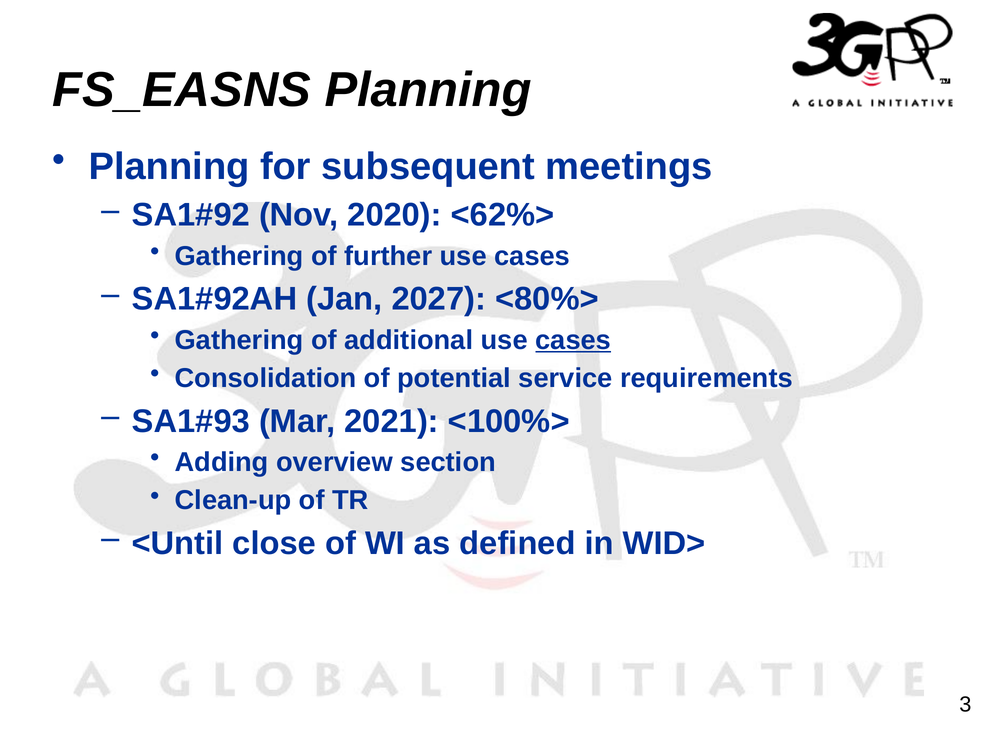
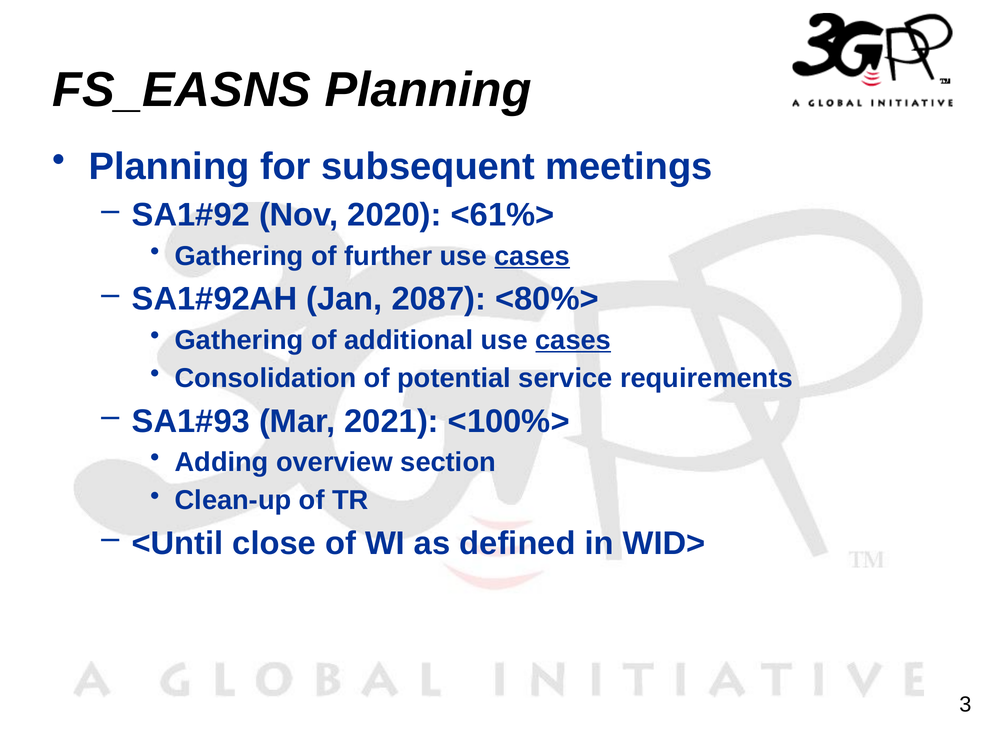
<62%>: <62%> -> <61%> (503, 215)
cases underline: none -> present (532, 256)
2027: 2027 -> 2087 (439, 299)
